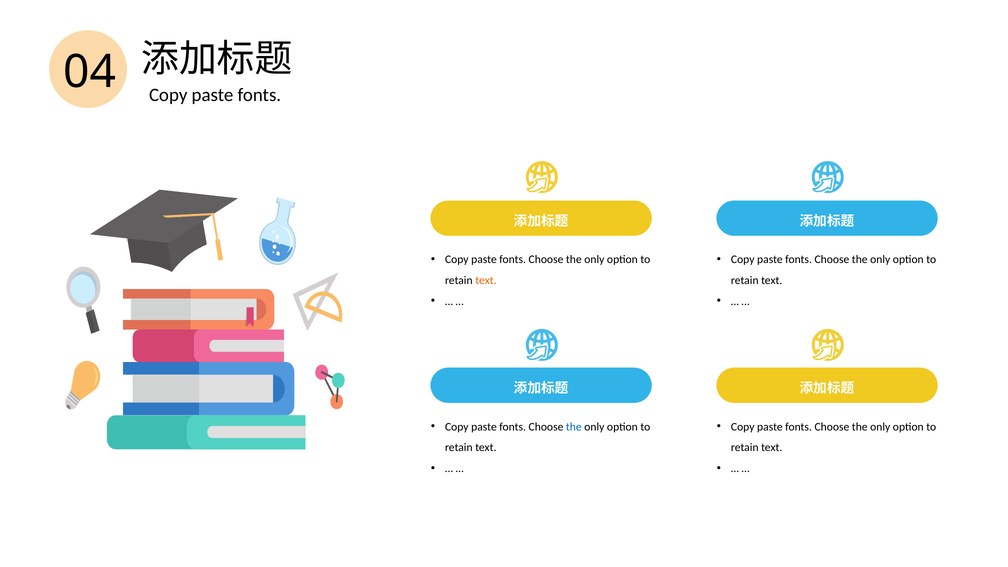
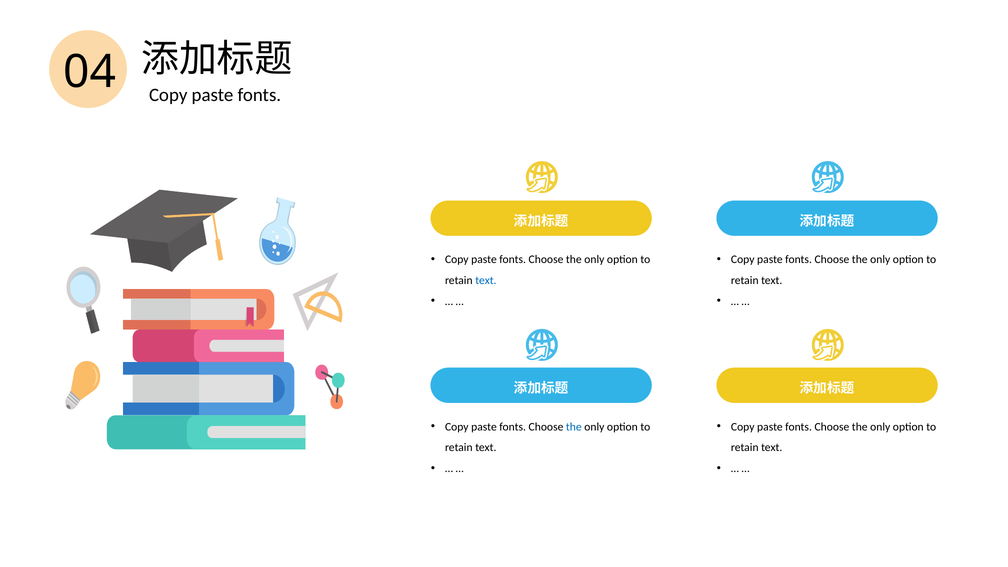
text colour: orange -> blue (486, 281)
